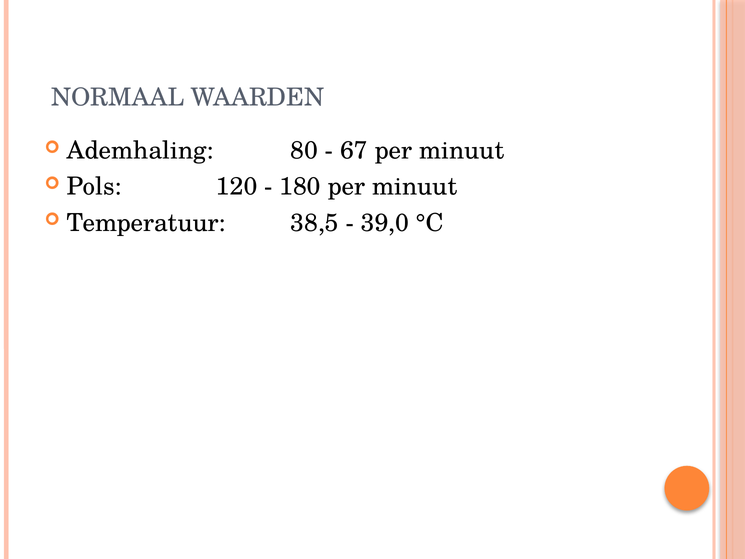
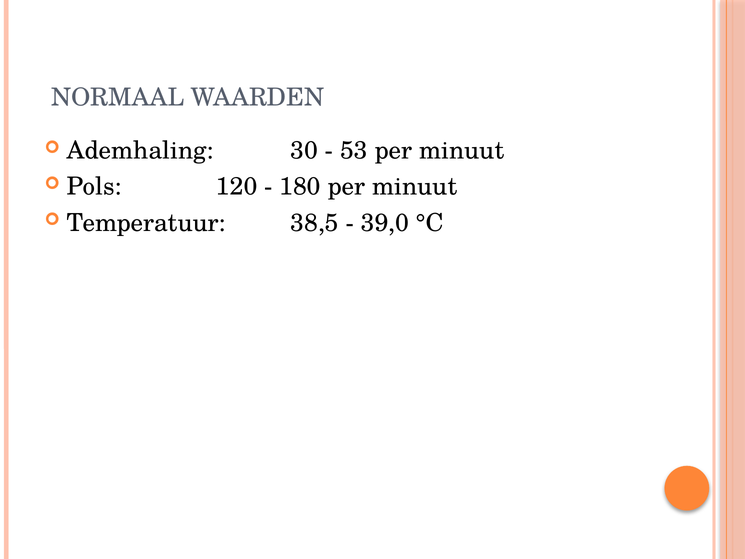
80: 80 -> 30 (304, 151)
67: 67 -> 53 (354, 151)
